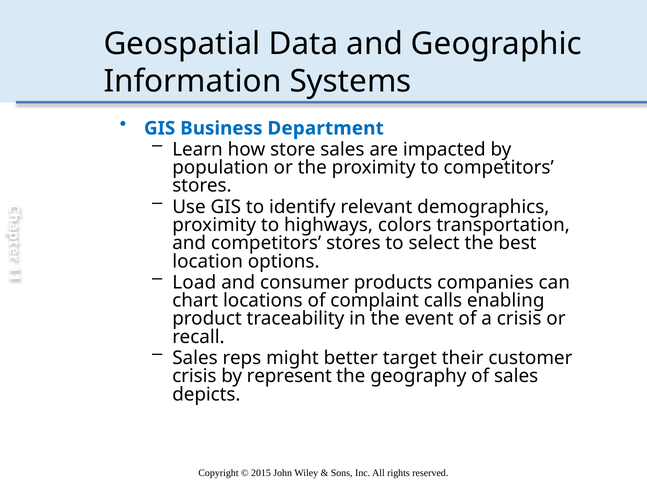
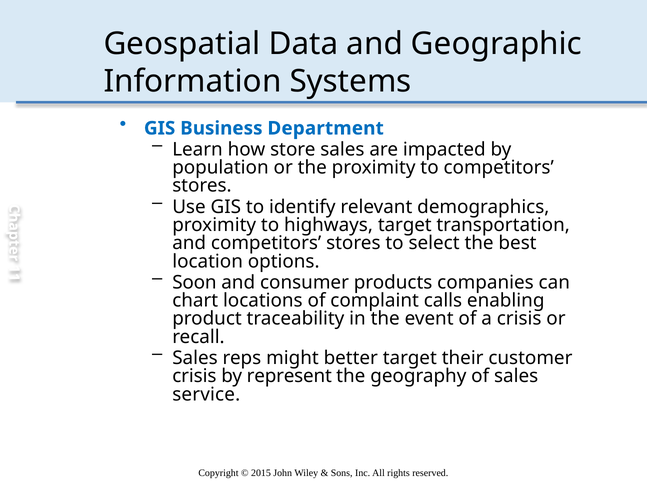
highways colors: colors -> target (405, 225)
Load: Load -> Soon (194, 283)
depicts: depicts -> service (206, 395)
